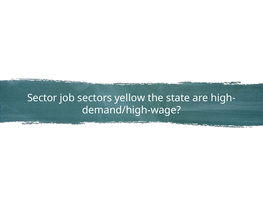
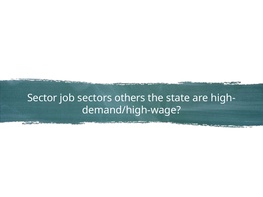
yellow: yellow -> others (130, 98)
